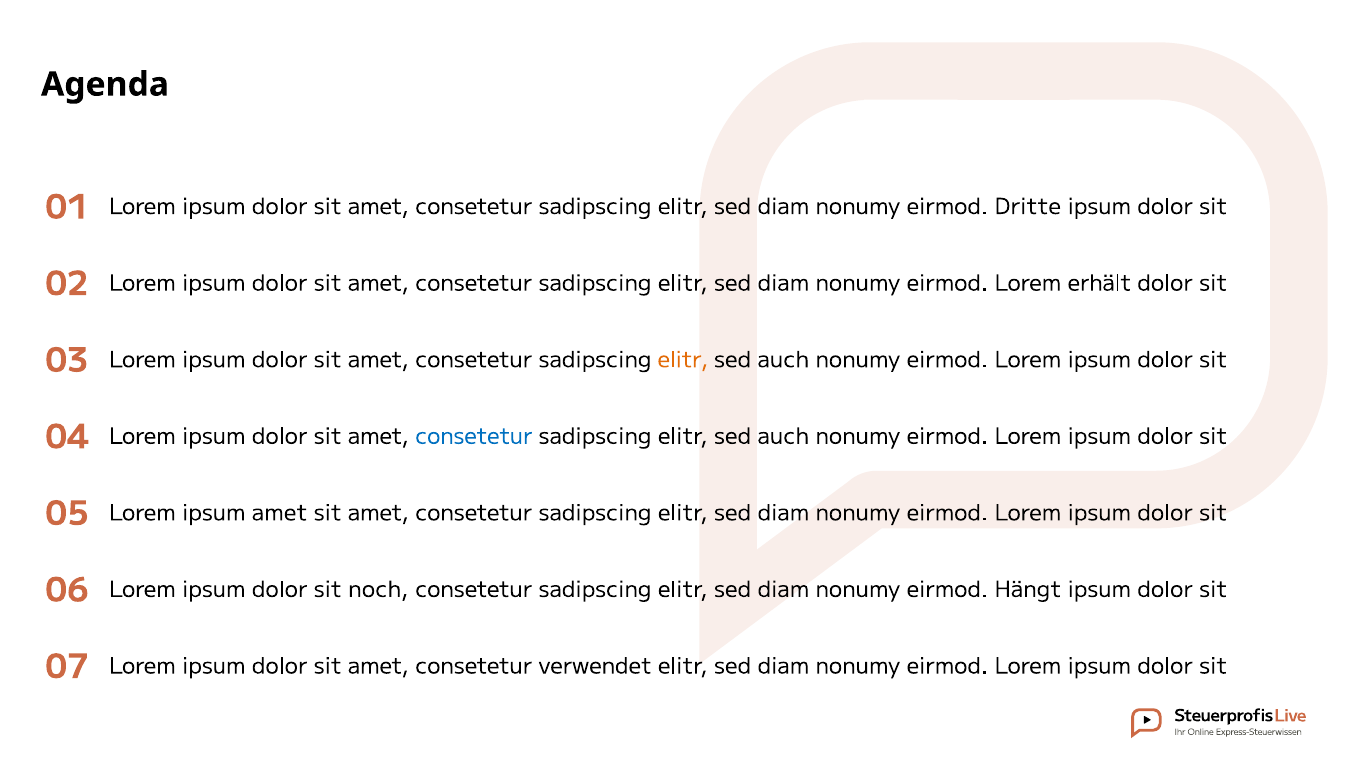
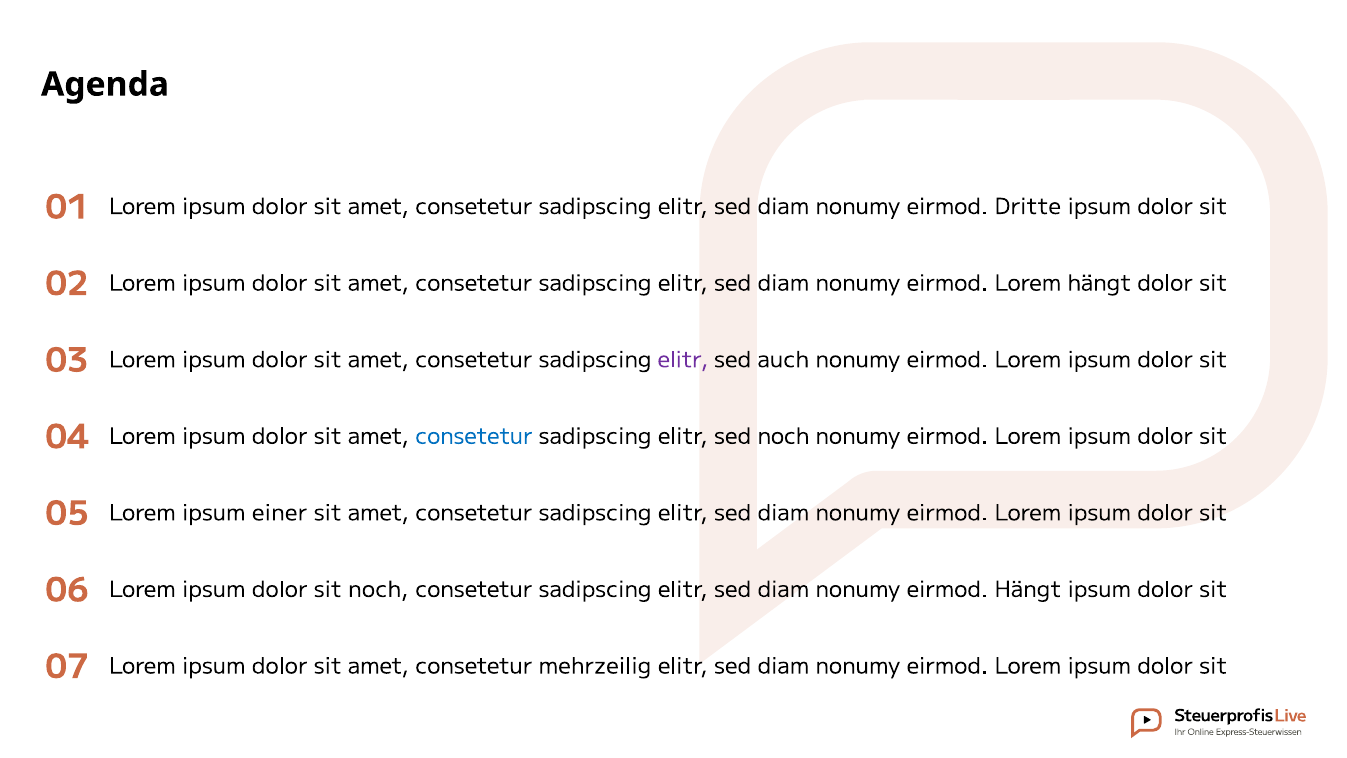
Lorem erhält: erhält -> hängt (1099, 283)
elitr colour: orange -> purple (683, 360)
auch: auch -> noch (783, 436)
ipsum amet: amet -> einer (279, 513)
verwendet: verwendet -> mehrzeilig (595, 666)
